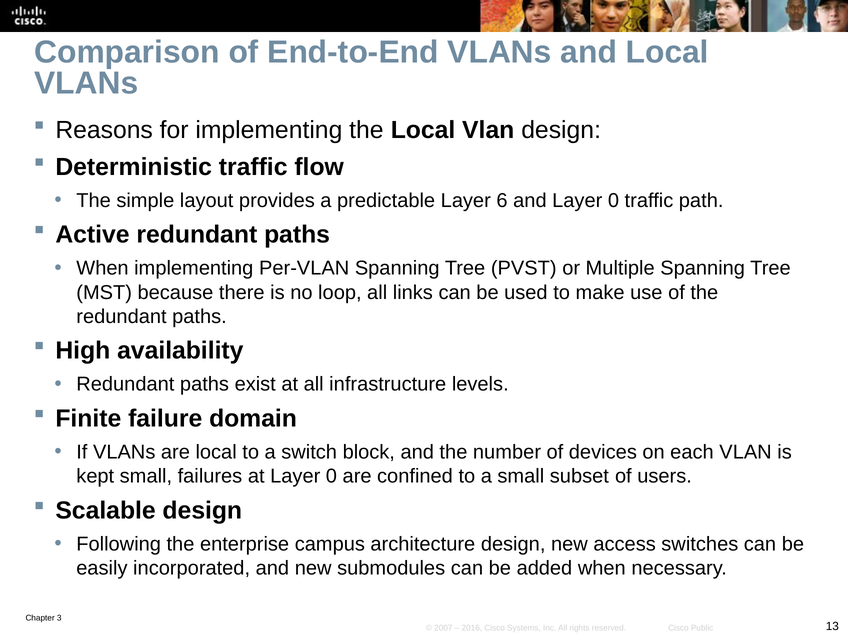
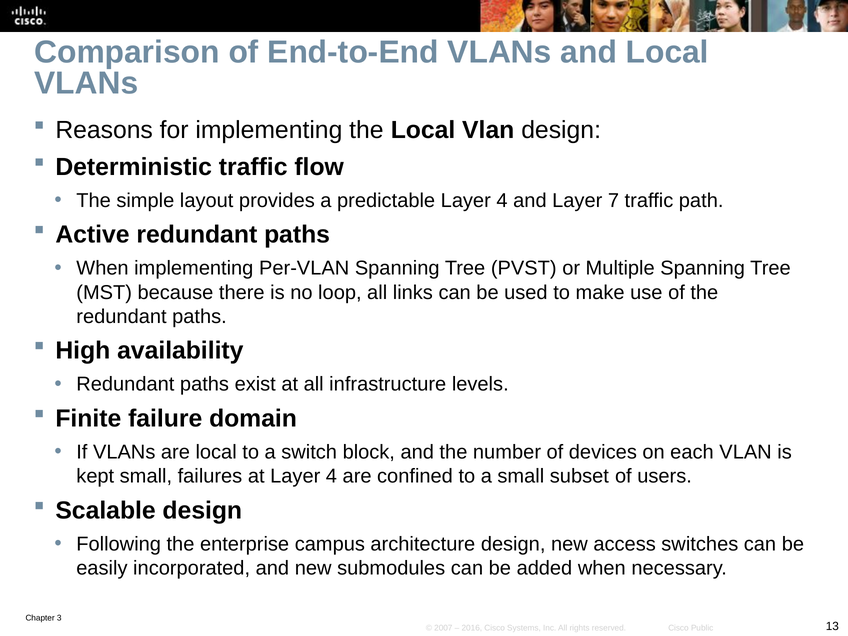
predictable Layer 6: 6 -> 4 (502, 200)
and Layer 0: 0 -> 7 (614, 200)
at Layer 0: 0 -> 4 (331, 476)
